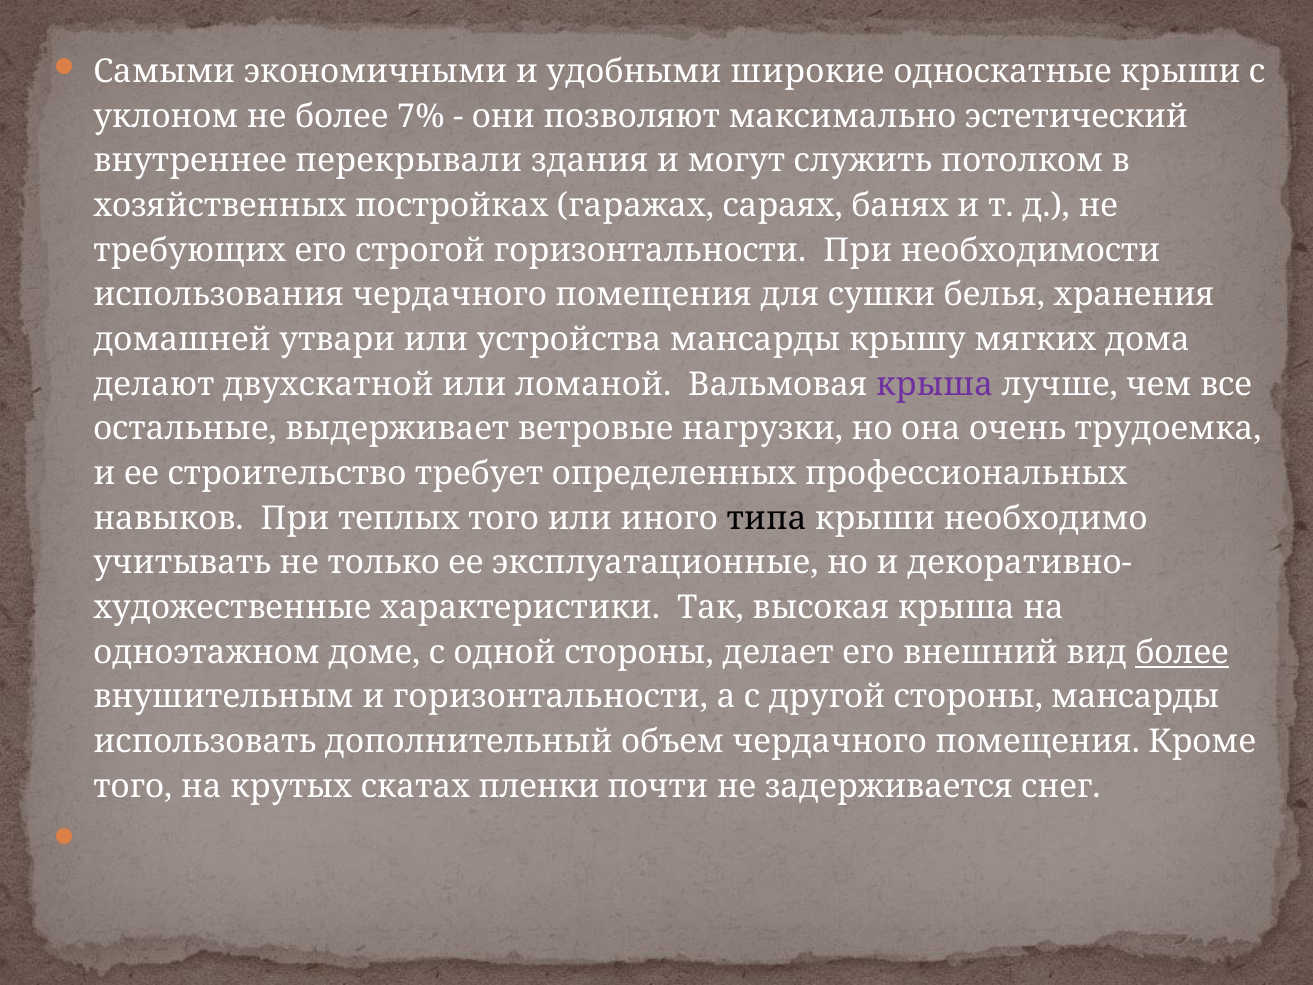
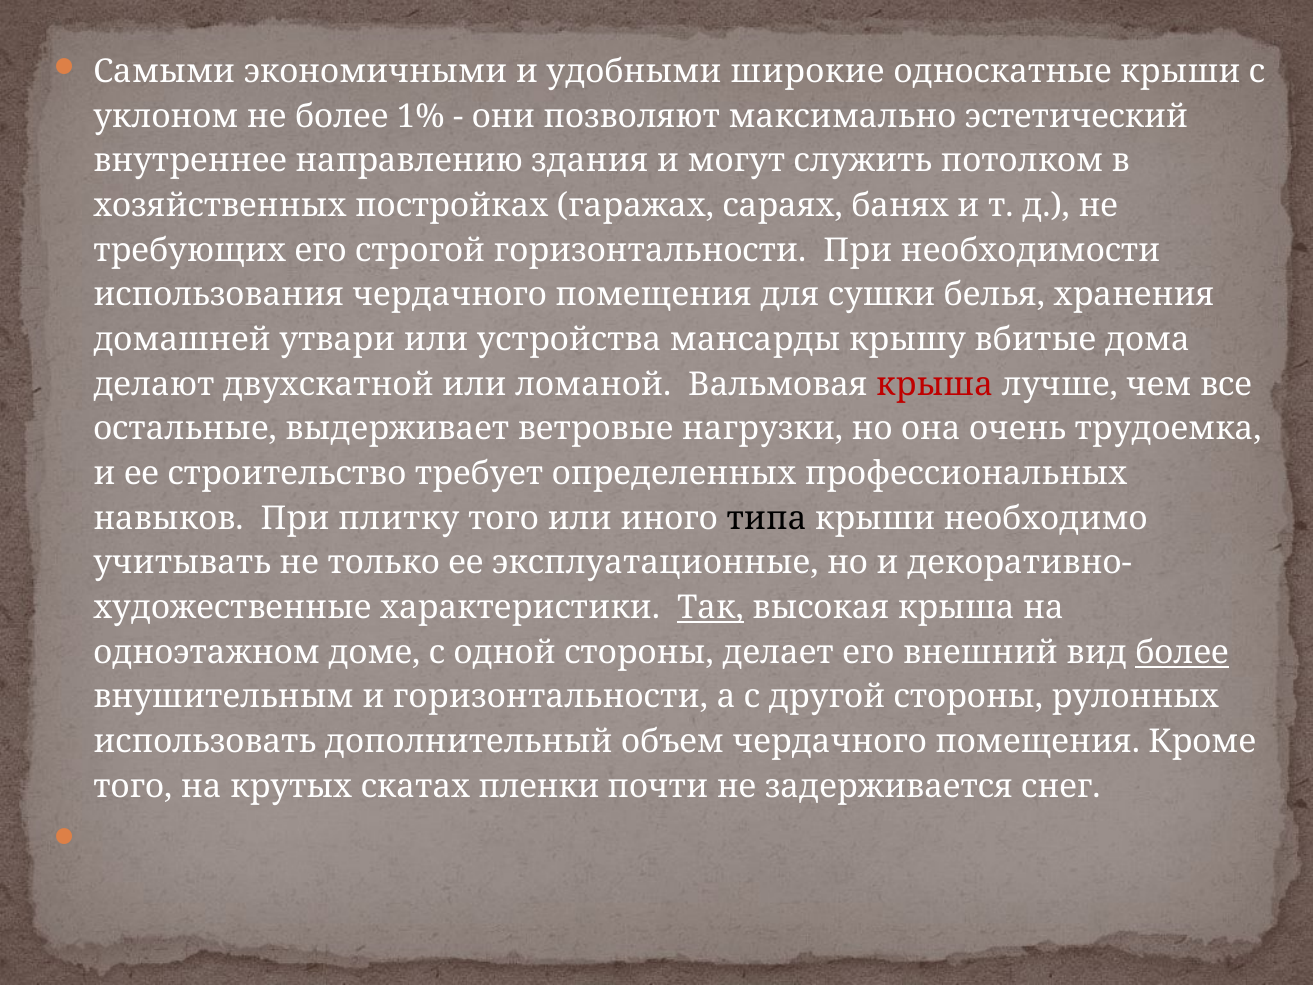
7%: 7% -> 1% (421, 116)
перекрывали: перекрывали -> направлению (409, 161)
мягких: мягких -> вбитые (1035, 340)
крыша colour: purple -> red (935, 384)
теплых: теплых -> плитку (399, 518)
Так underline: none -> present (710, 608)
стороны мансарды: мансарды -> рулонных (1135, 697)
